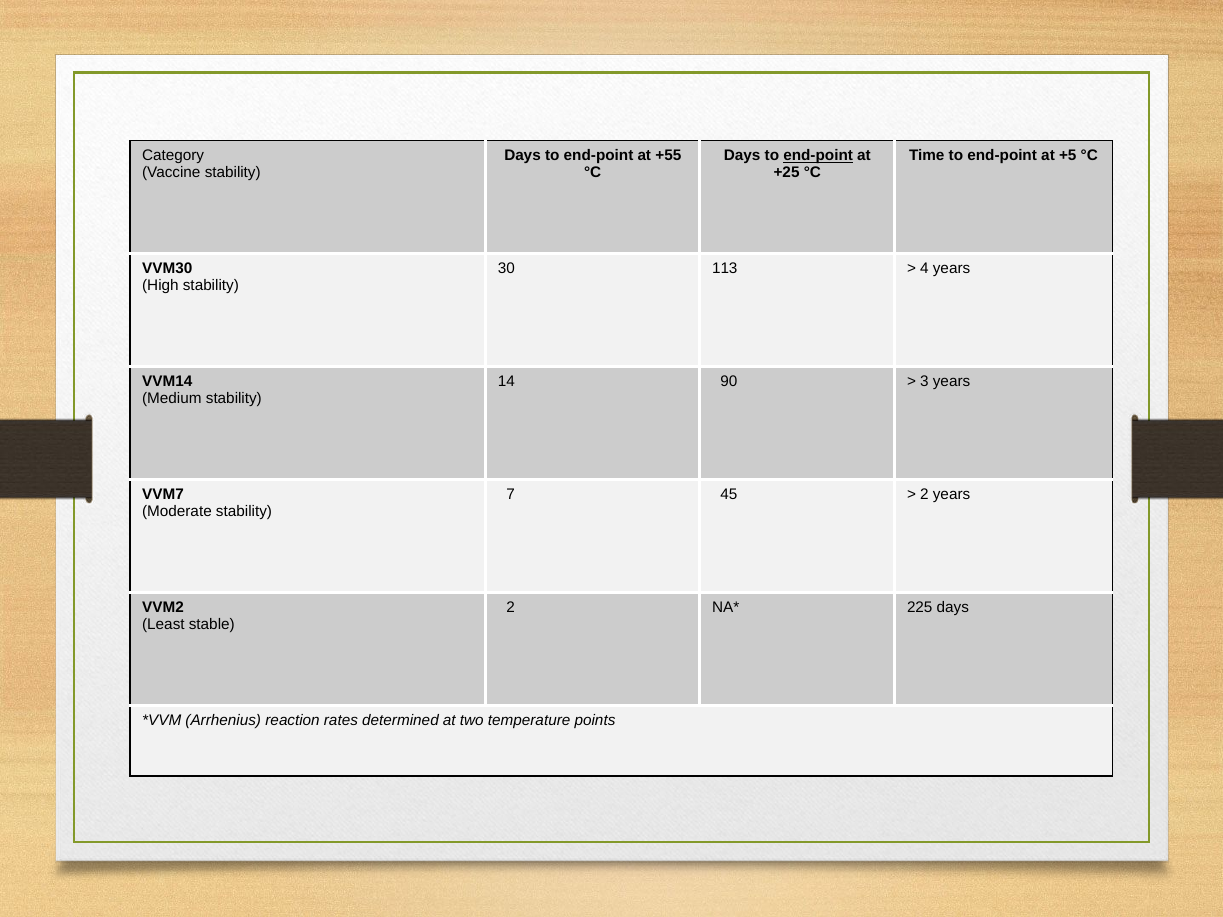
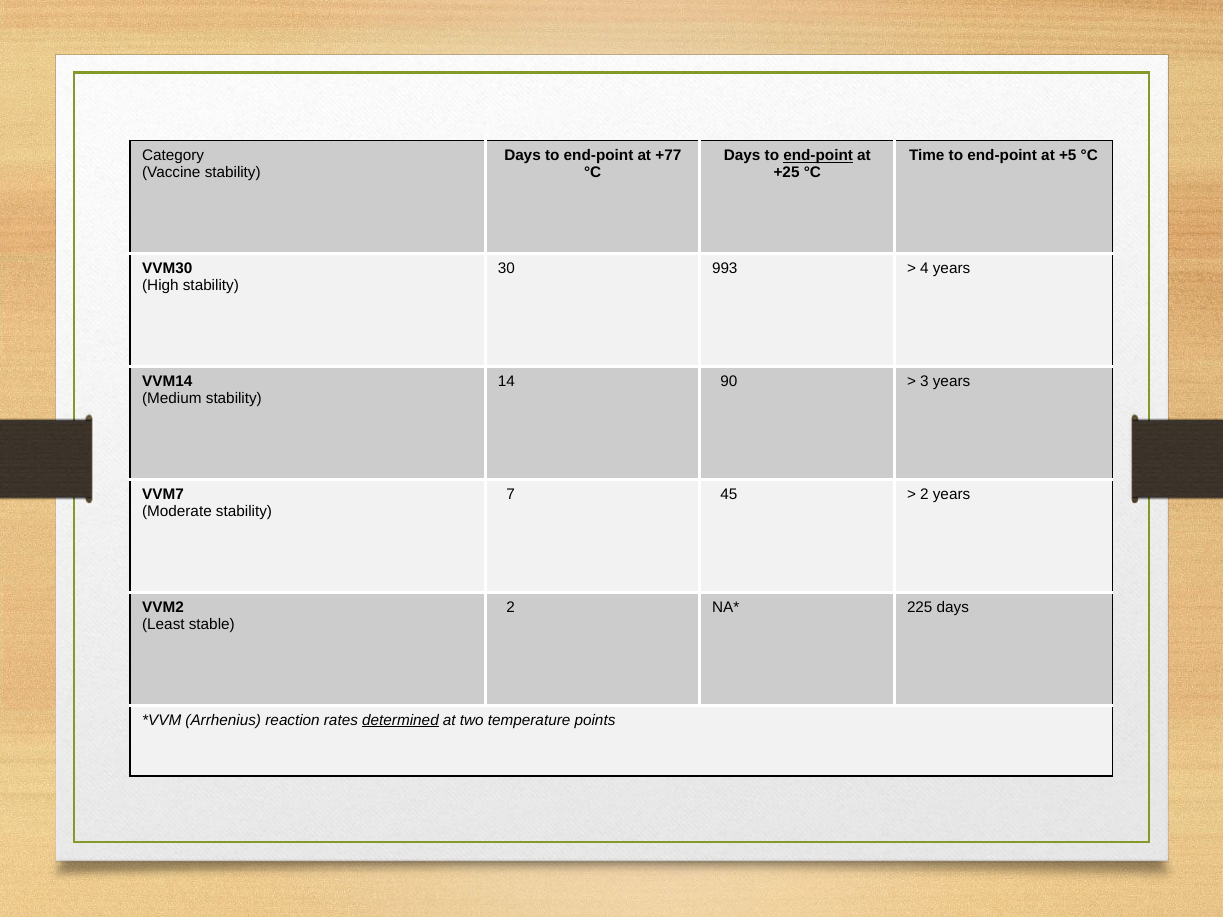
+55: +55 -> +77 (668, 156)
113: 113 -> 993 (725, 269)
determined underline: none -> present (400, 721)
